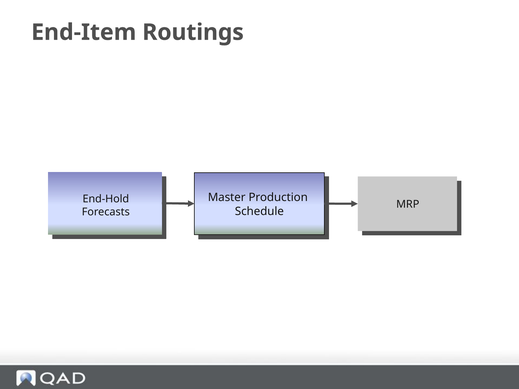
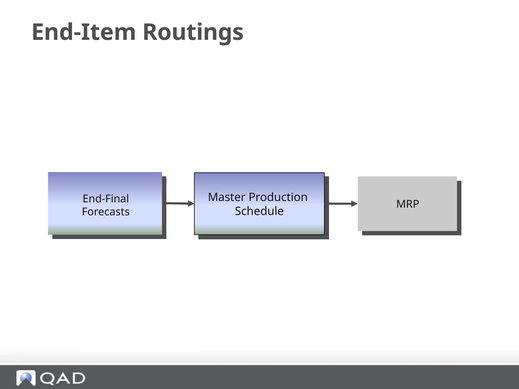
End-Hold: End-Hold -> End-Final (106, 199)
